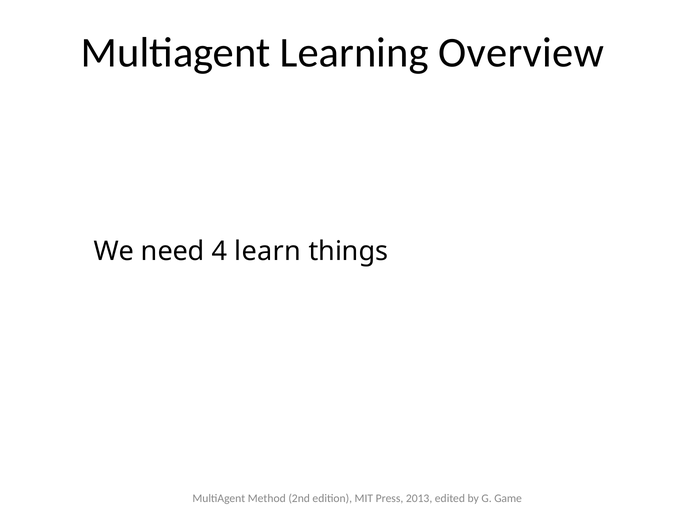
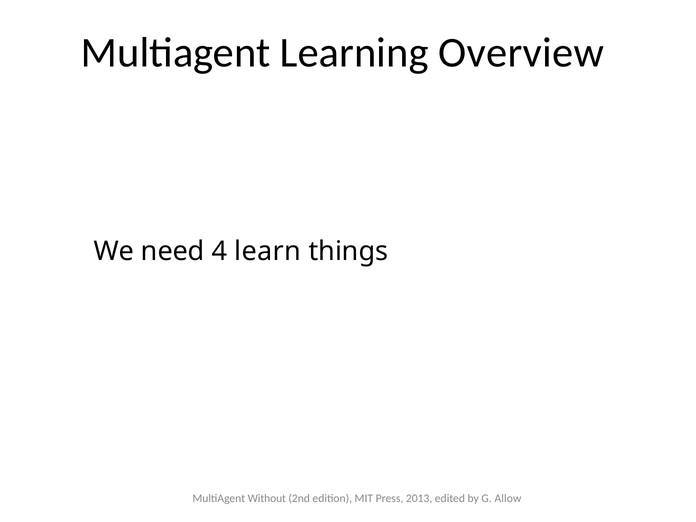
Method: Method -> Without (267, 498)
Game: Game -> Allow (508, 498)
